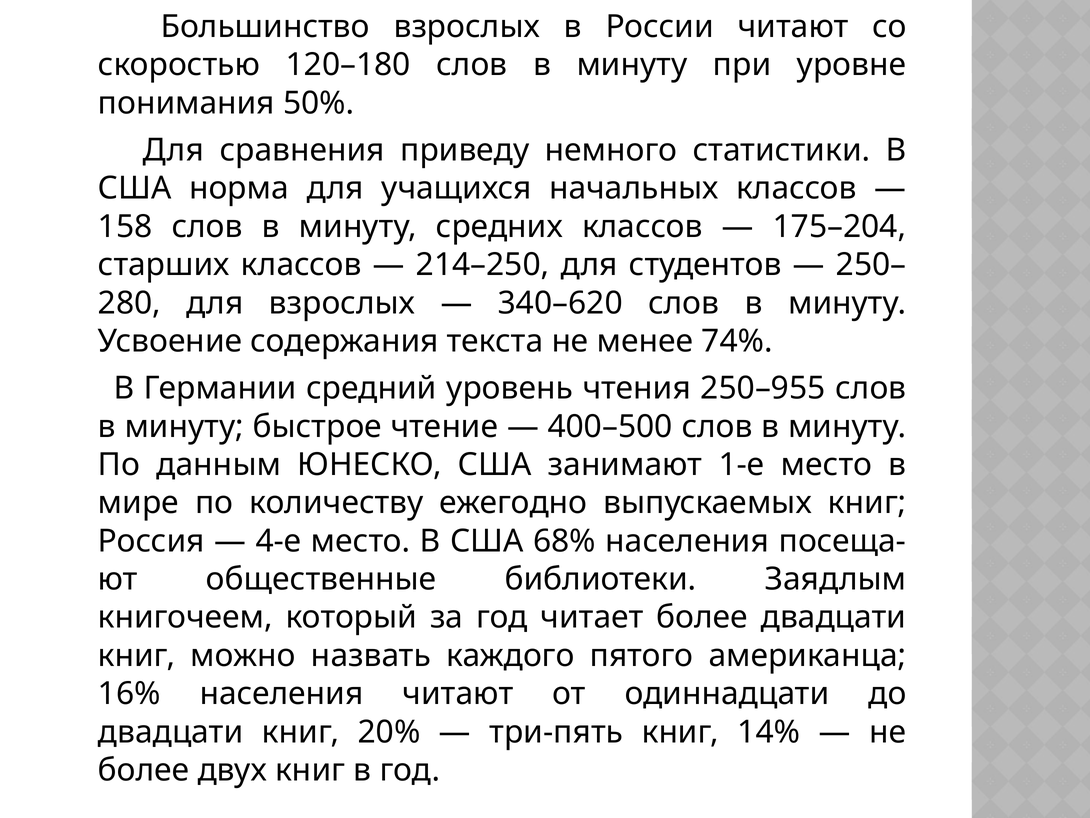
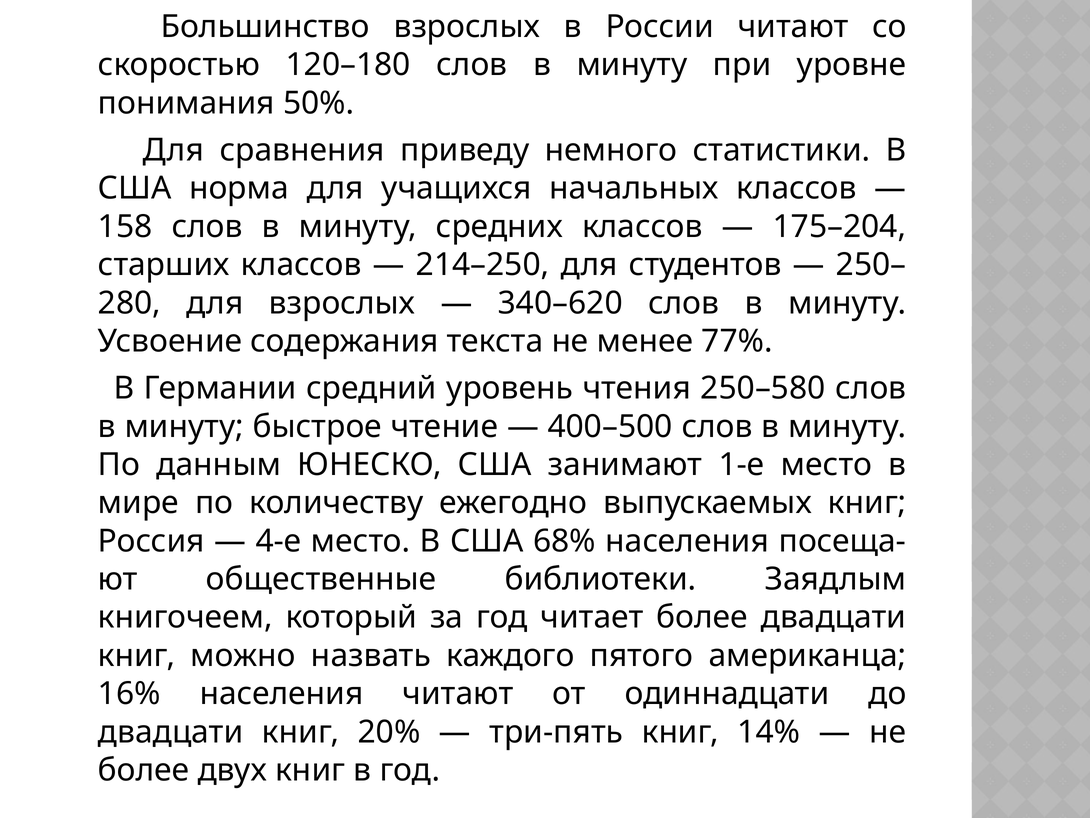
74%: 74% -> 77% (737, 341)
250–955: 250–955 -> 250–580 (763, 388)
